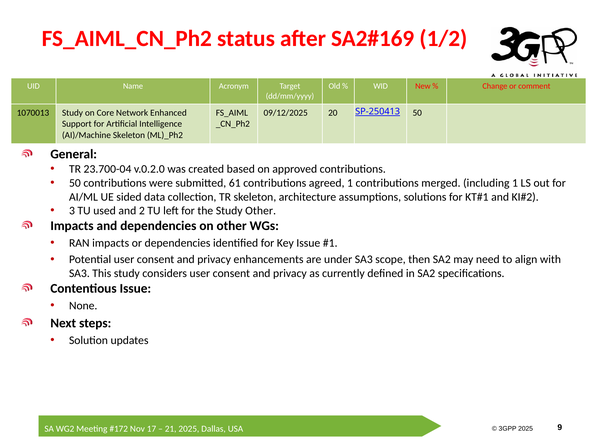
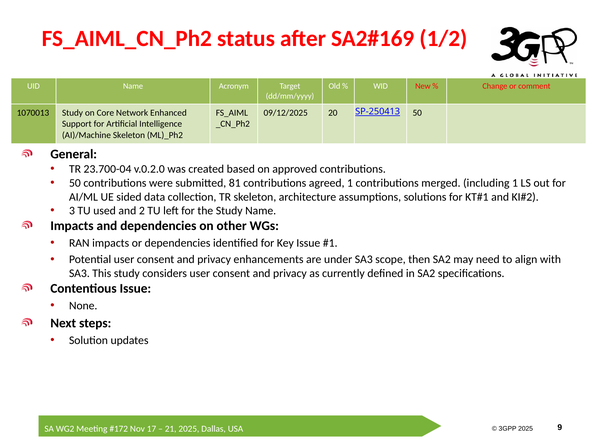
61: 61 -> 81 (235, 183)
Study Other: Other -> Name (261, 211)
